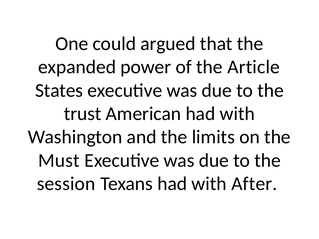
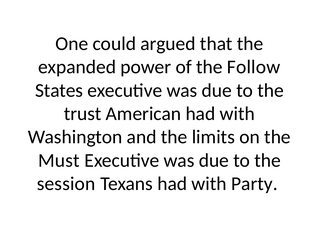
Article: Article -> Follow (254, 67)
After: After -> Party (254, 184)
